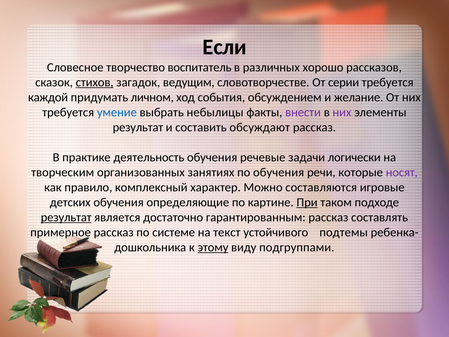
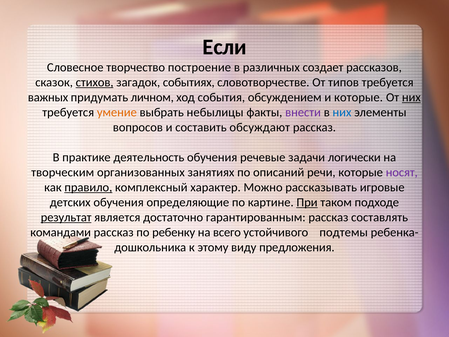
воспитатель: воспитатель -> построение (199, 67)
хорошо: хорошо -> создает (323, 67)
ведущим: ведущим -> событиях (189, 82)
серии: серии -> типов (344, 82)
каждой: каждой -> важных (48, 97)
и желание: желание -> которые (359, 97)
них underline: none -> present (411, 97)
умение colour: blue -> orange (117, 112)
них colour: purple -> blue (342, 112)
результат: результат -> вопросов (138, 127)
по обучения: обучения -> описаний (279, 172)
правило underline: none -> present (88, 187)
составляются: составляются -> рассказывать (321, 187)
примерное: примерное -> командами (61, 232)
системе: системе -> ребенку (174, 232)
текст: текст -> всего (227, 232)
этому underline: present -> none (213, 247)
подгруппами: подгруппами -> предложения (297, 247)
